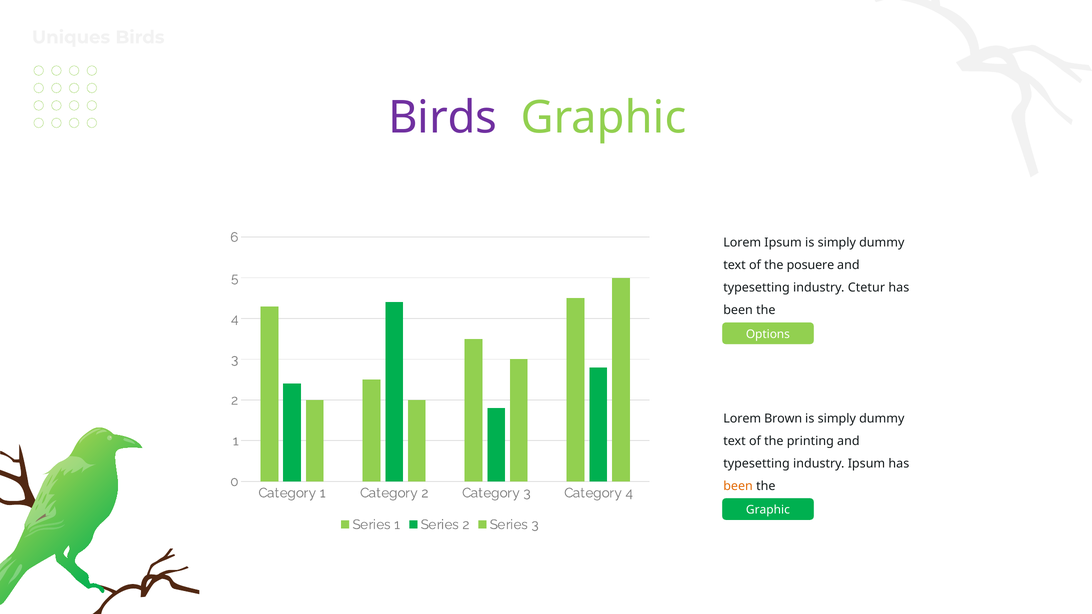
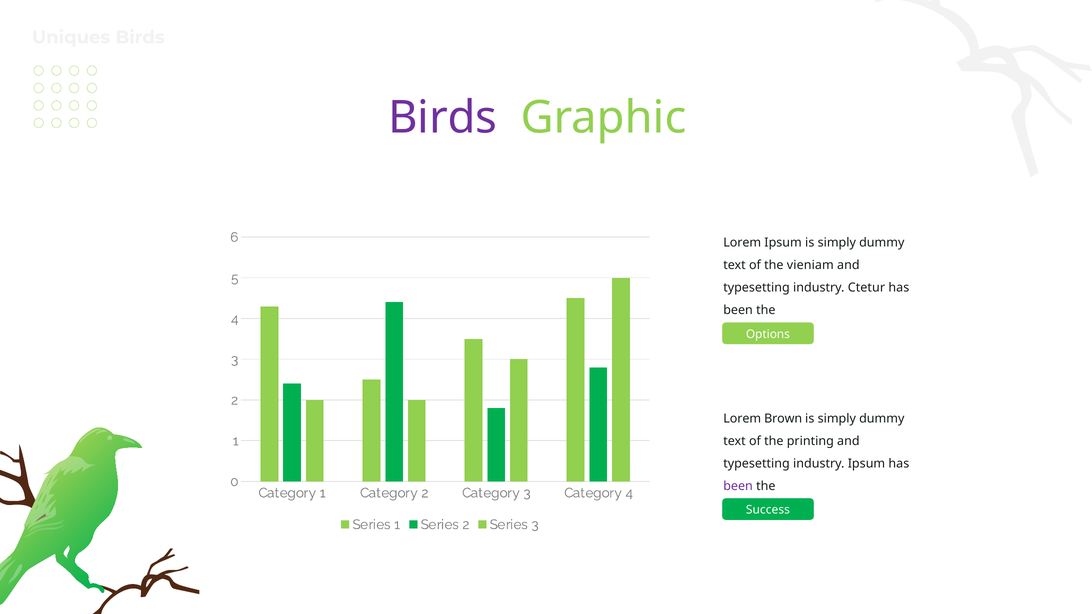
posuere: posuere -> vieniam (810, 265)
been colour: orange -> purple (738, 486)
Graphic: Graphic -> Success (768, 510)
